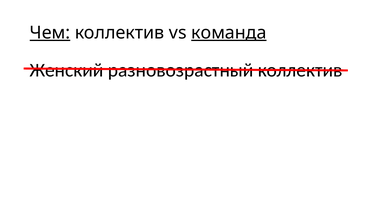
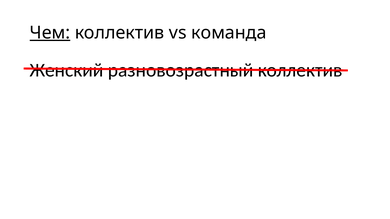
команда underline: present -> none (229, 33)
